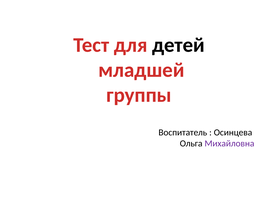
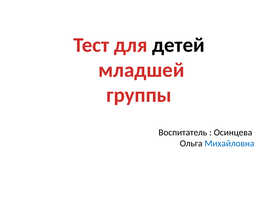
Михайловна colour: purple -> blue (229, 144)
